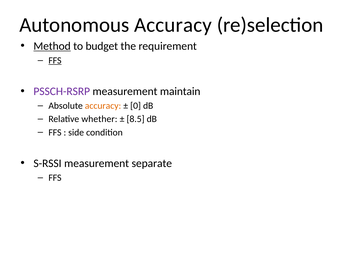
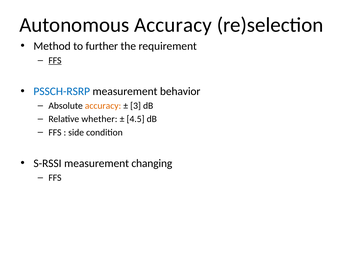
Method underline: present -> none (52, 46)
budget: budget -> further (102, 46)
PSSCH-RSRP colour: purple -> blue (62, 91)
maintain: maintain -> behavior (180, 91)
0: 0 -> 3 (136, 106)
8.5: 8.5 -> 4.5 (136, 119)
separate: separate -> changing (152, 163)
